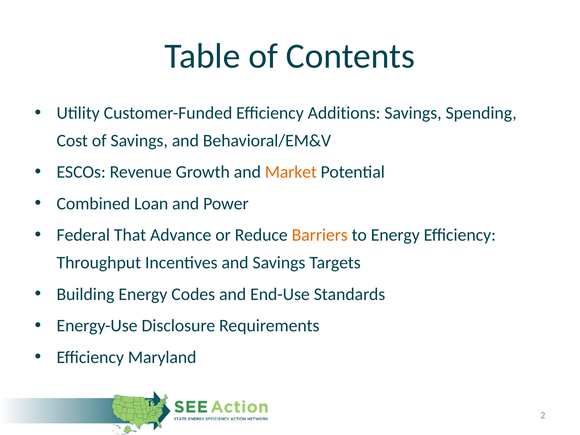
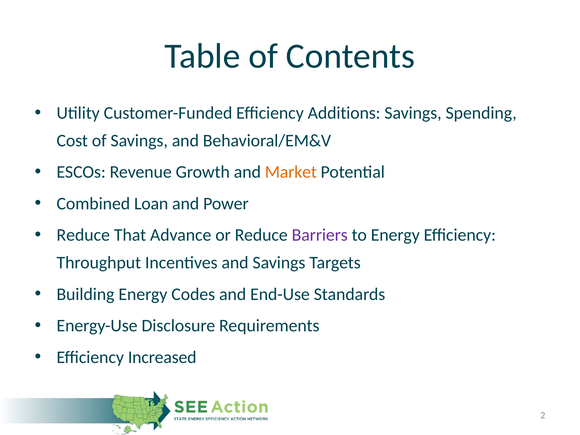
Federal: Federal -> Reduce (83, 235)
Barriers colour: orange -> purple (320, 235)
Maryland: Maryland -> Increased (162, 357)
